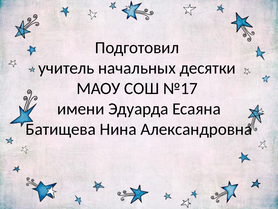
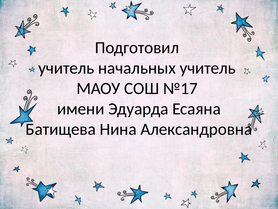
начальных десятки: десятки -> учитель (208, 68)
